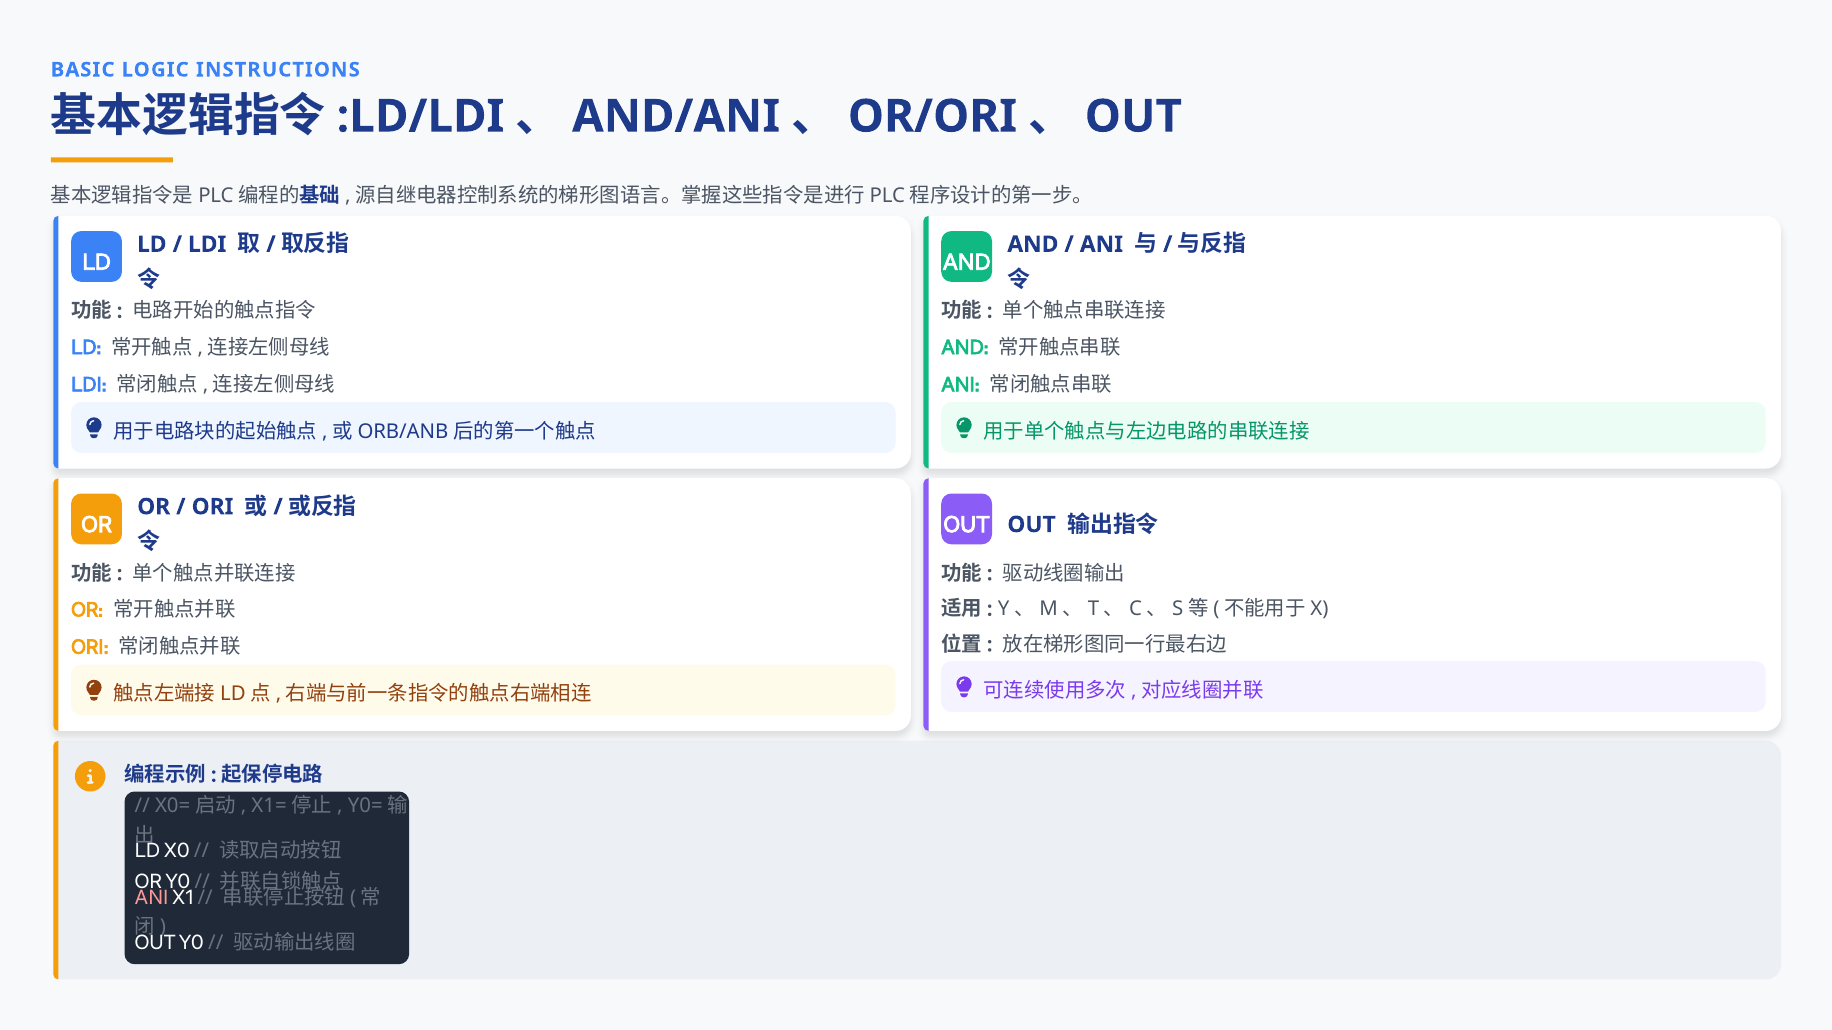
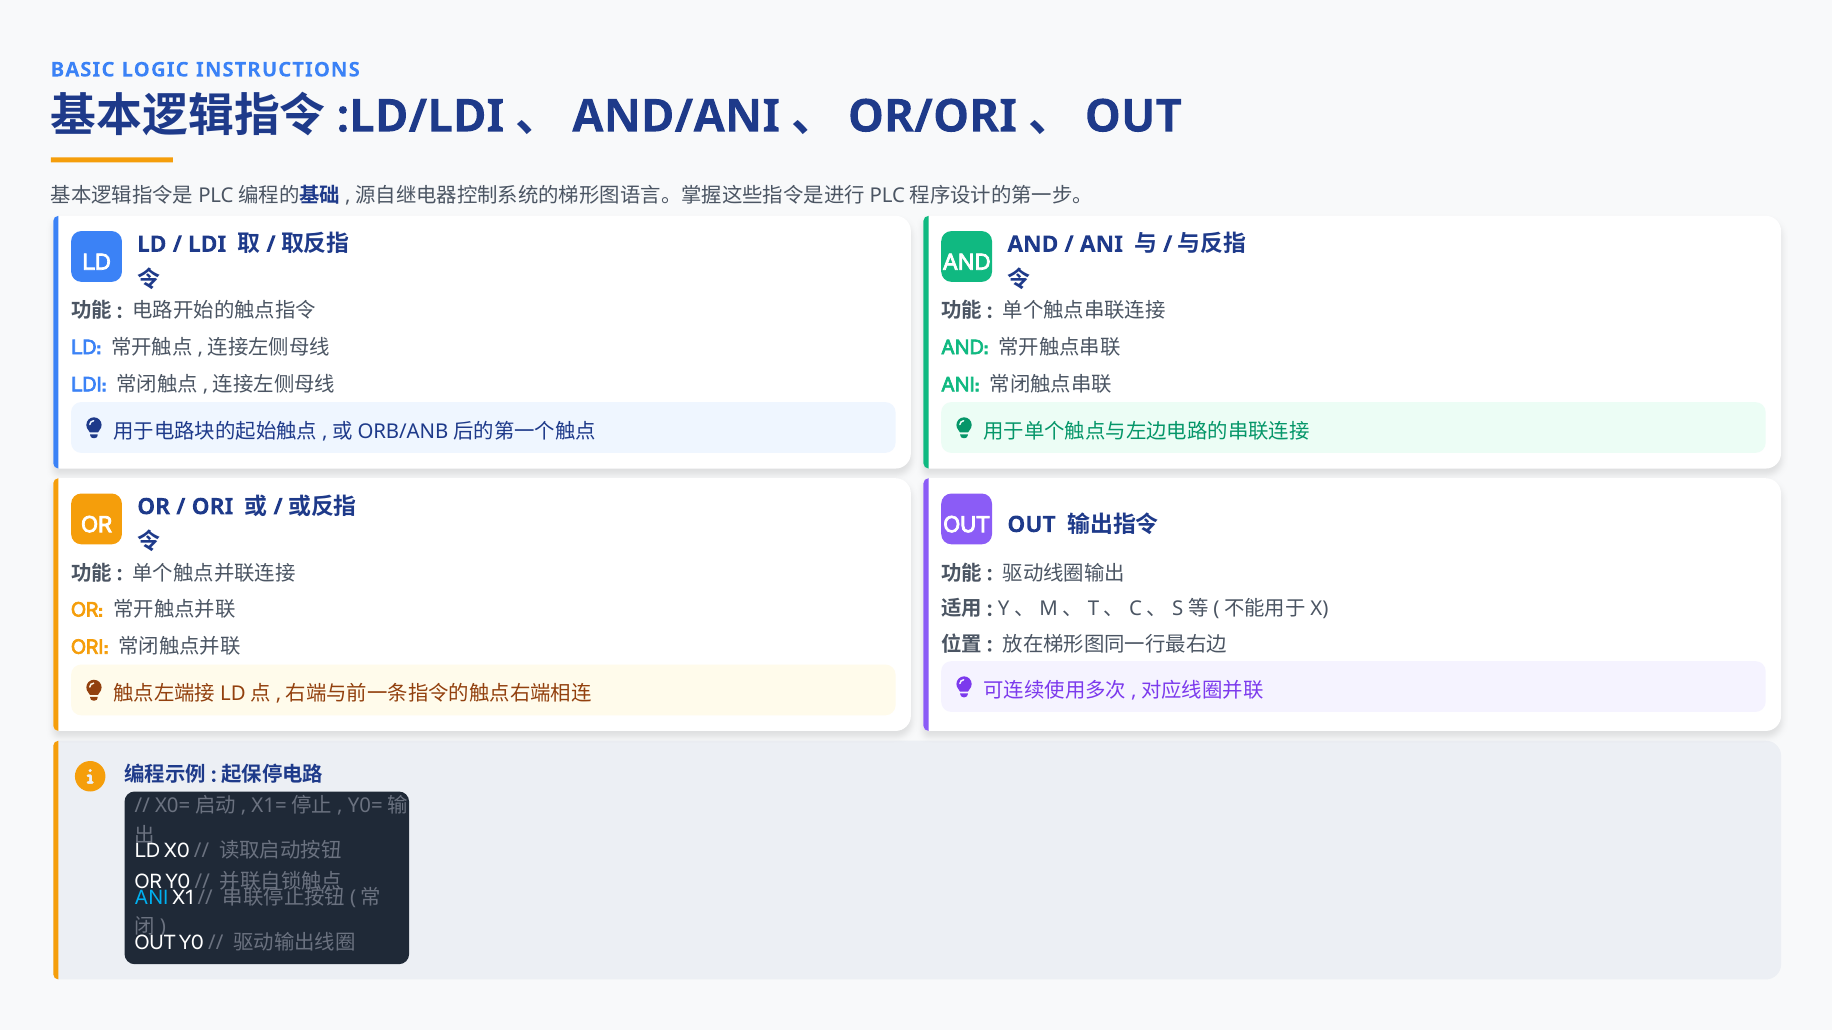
ANI colour: pink -> light blue (152, 898)
